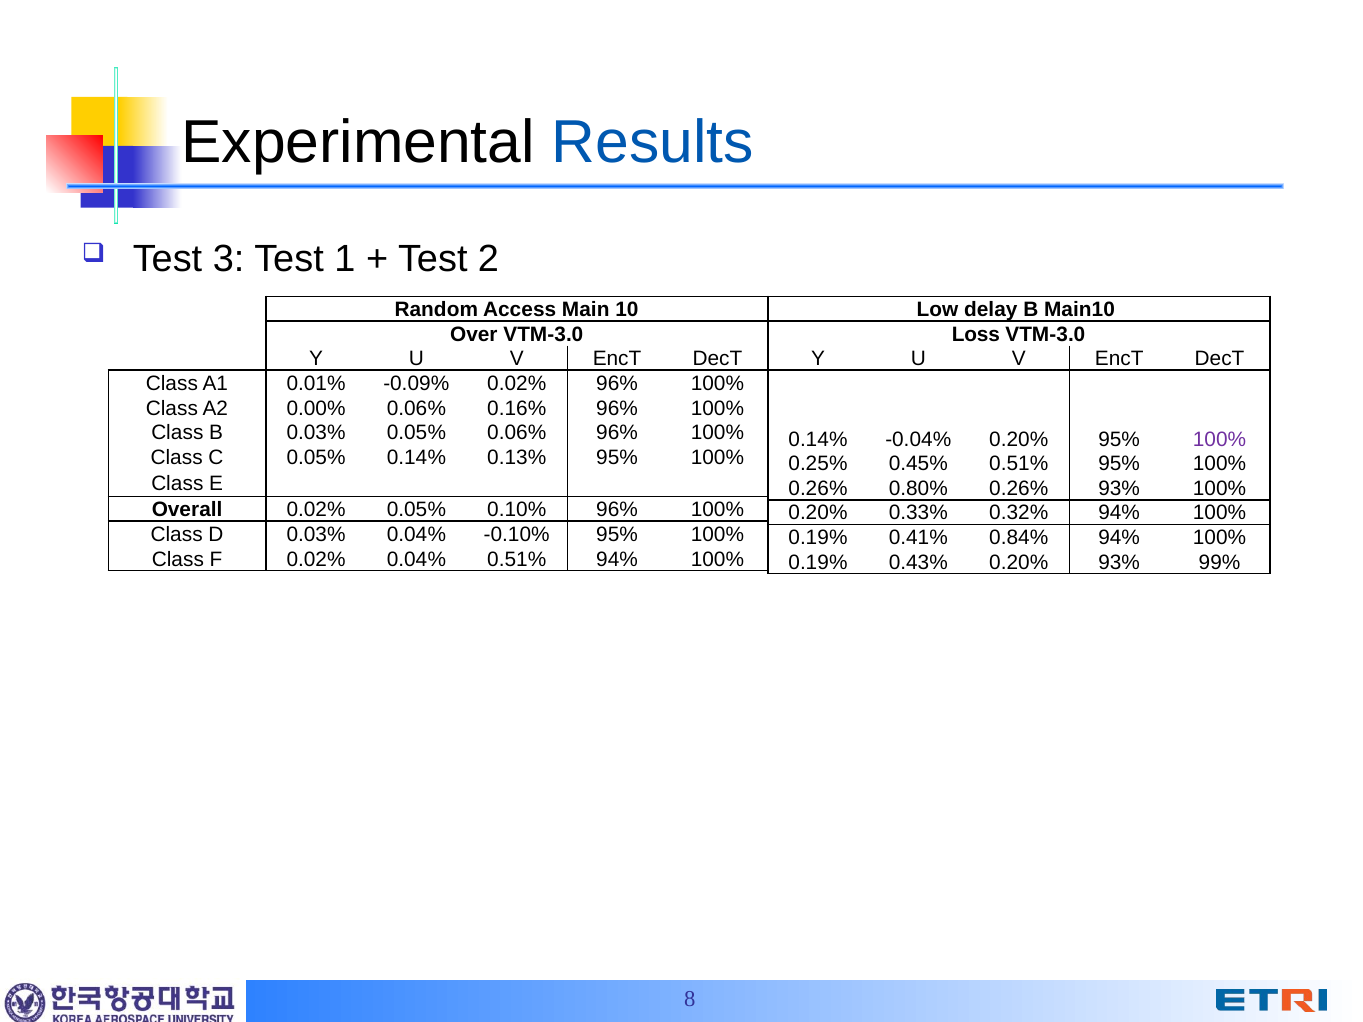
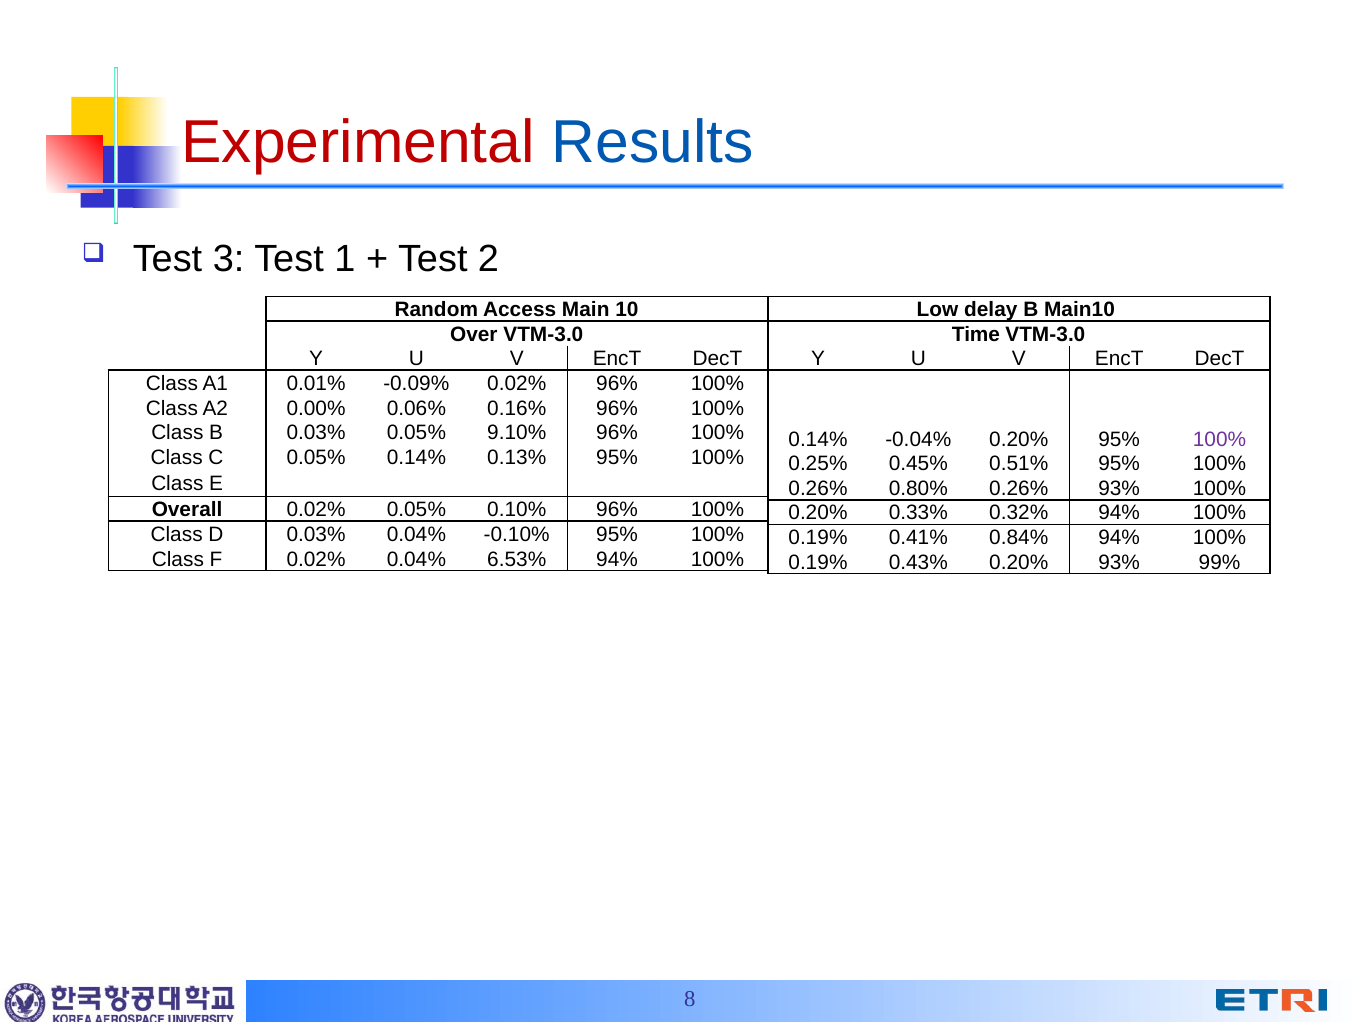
Experimental colour: black -> red (358, 143)
Loss: Loss -> Time (976, 334)
0.05% 0.06%: 0.06% -> 9.10% (517, 433)
0.04% 0.51%: 0.51% -> 6.53% (517, 559)
